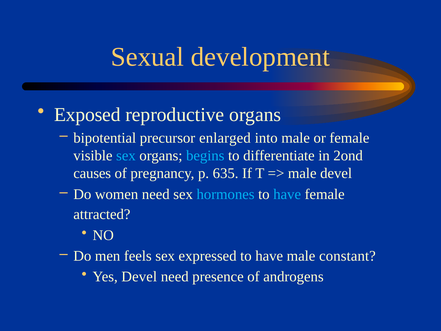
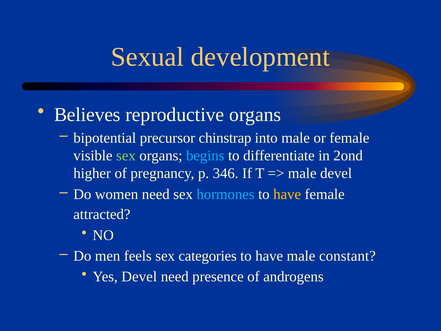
Exposed: Exposed -> Believes (87, 115)
enlarged: enlarged -> chinstrap (225, 138)
sex colour: light blue -> light green (126, 155)
causes: causes -> higher (92, 173)
635: 635 -> 346 (226, 173)
have colour: light blue -> yellow (287, 194)
expressed: expressed -> categories (208, 256)
